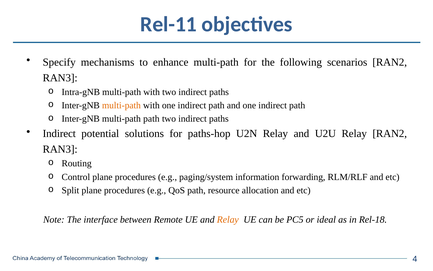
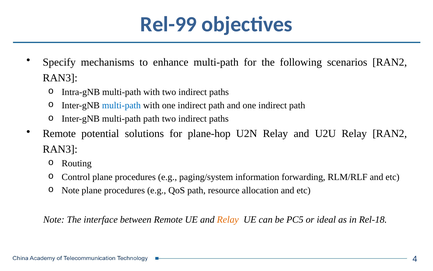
Rel-11: Rel-11 -> Rel-99 (169, 24)
multi-path colour: orange -> blue (121, 105)
Indirect: Indirect -> Remote (59, 133)
paths-hop: paths-hop -> plane-hop (209, 133)
Split: Split -> Note (70, 190)
